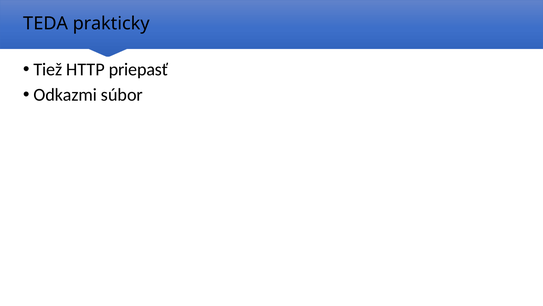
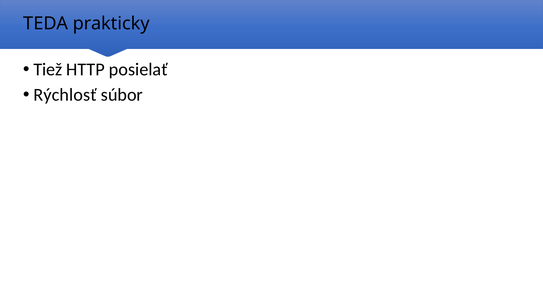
priepasť: priepasť -> posielať (138, 69)
Odkazmi: Odkazmi -> Rýchlosť (65, 95)
